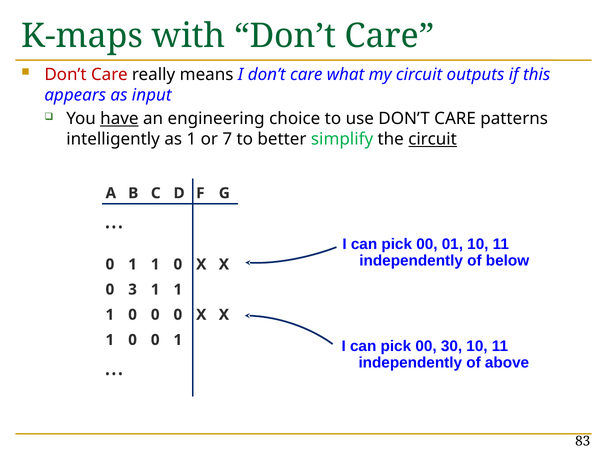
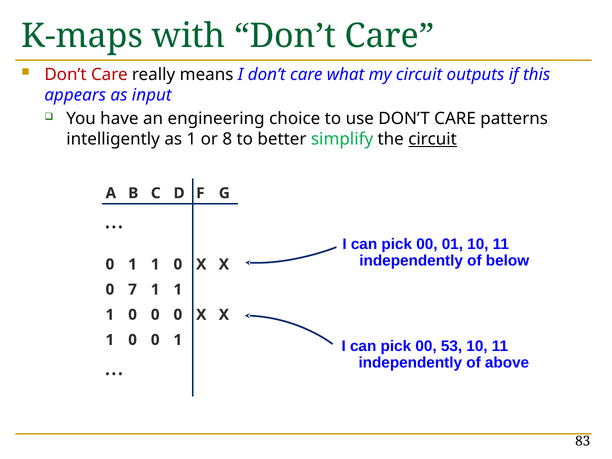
have underline: present -> none (119, 119)
7: 7 -> 8 (227, 139)
3: 3 -> 7 (133, 290)
30: 30 -> 53 (452, 346)
